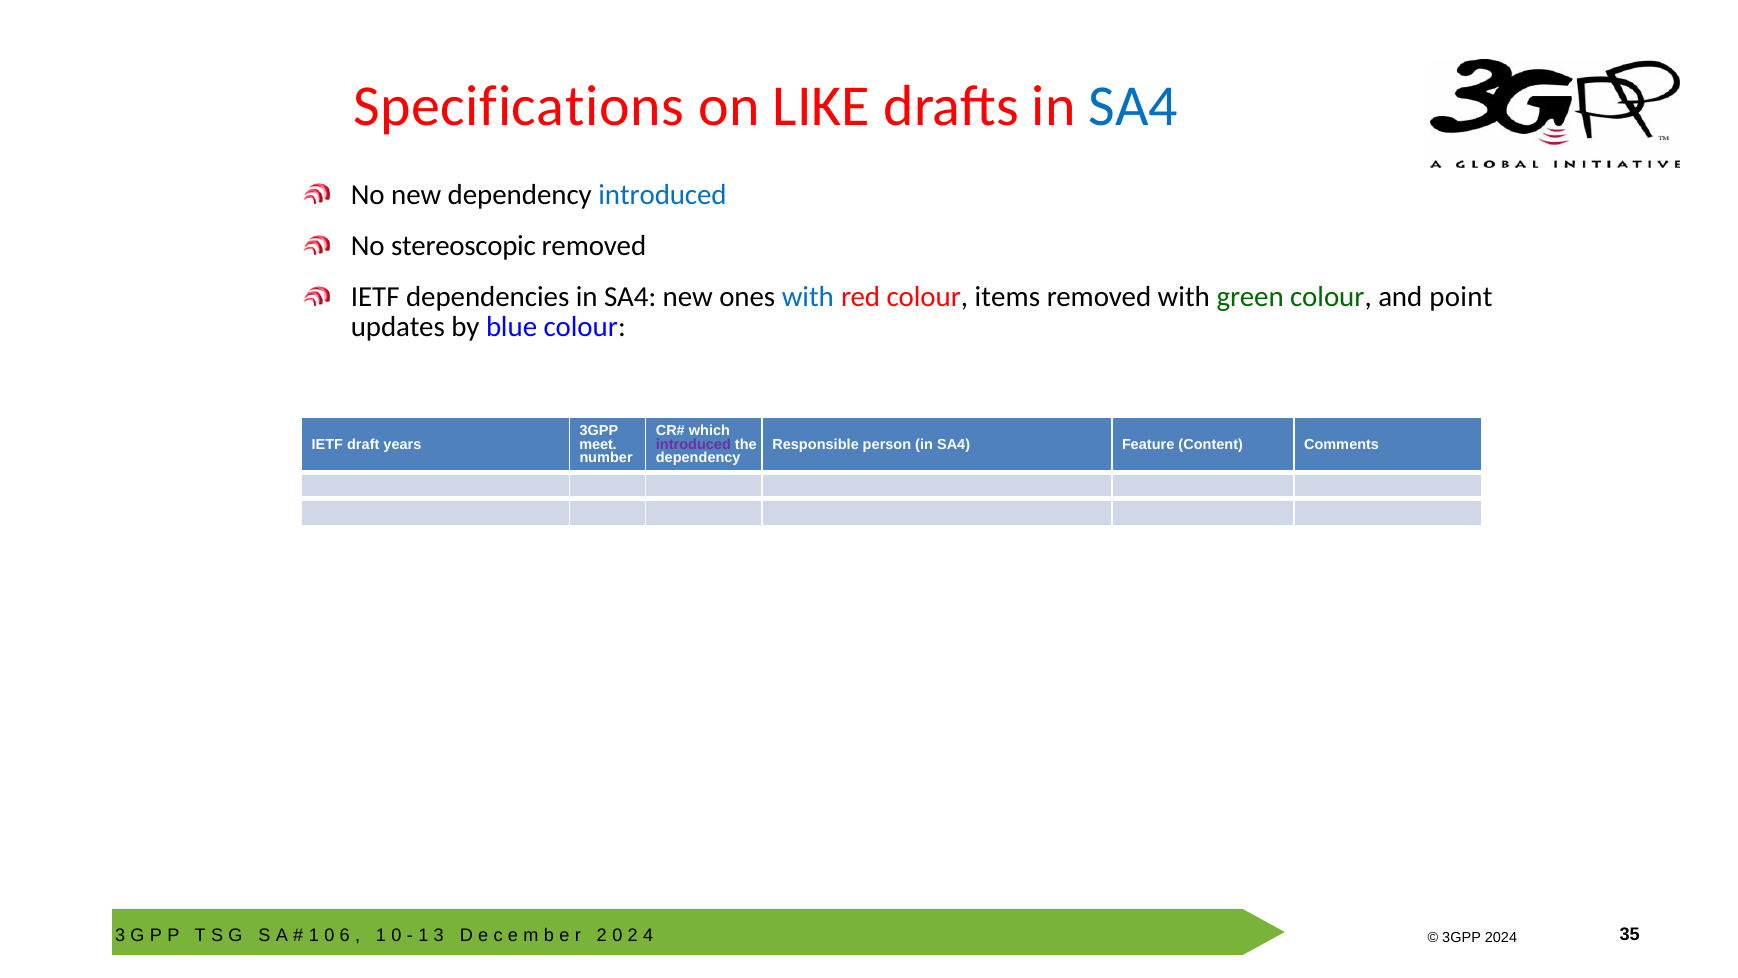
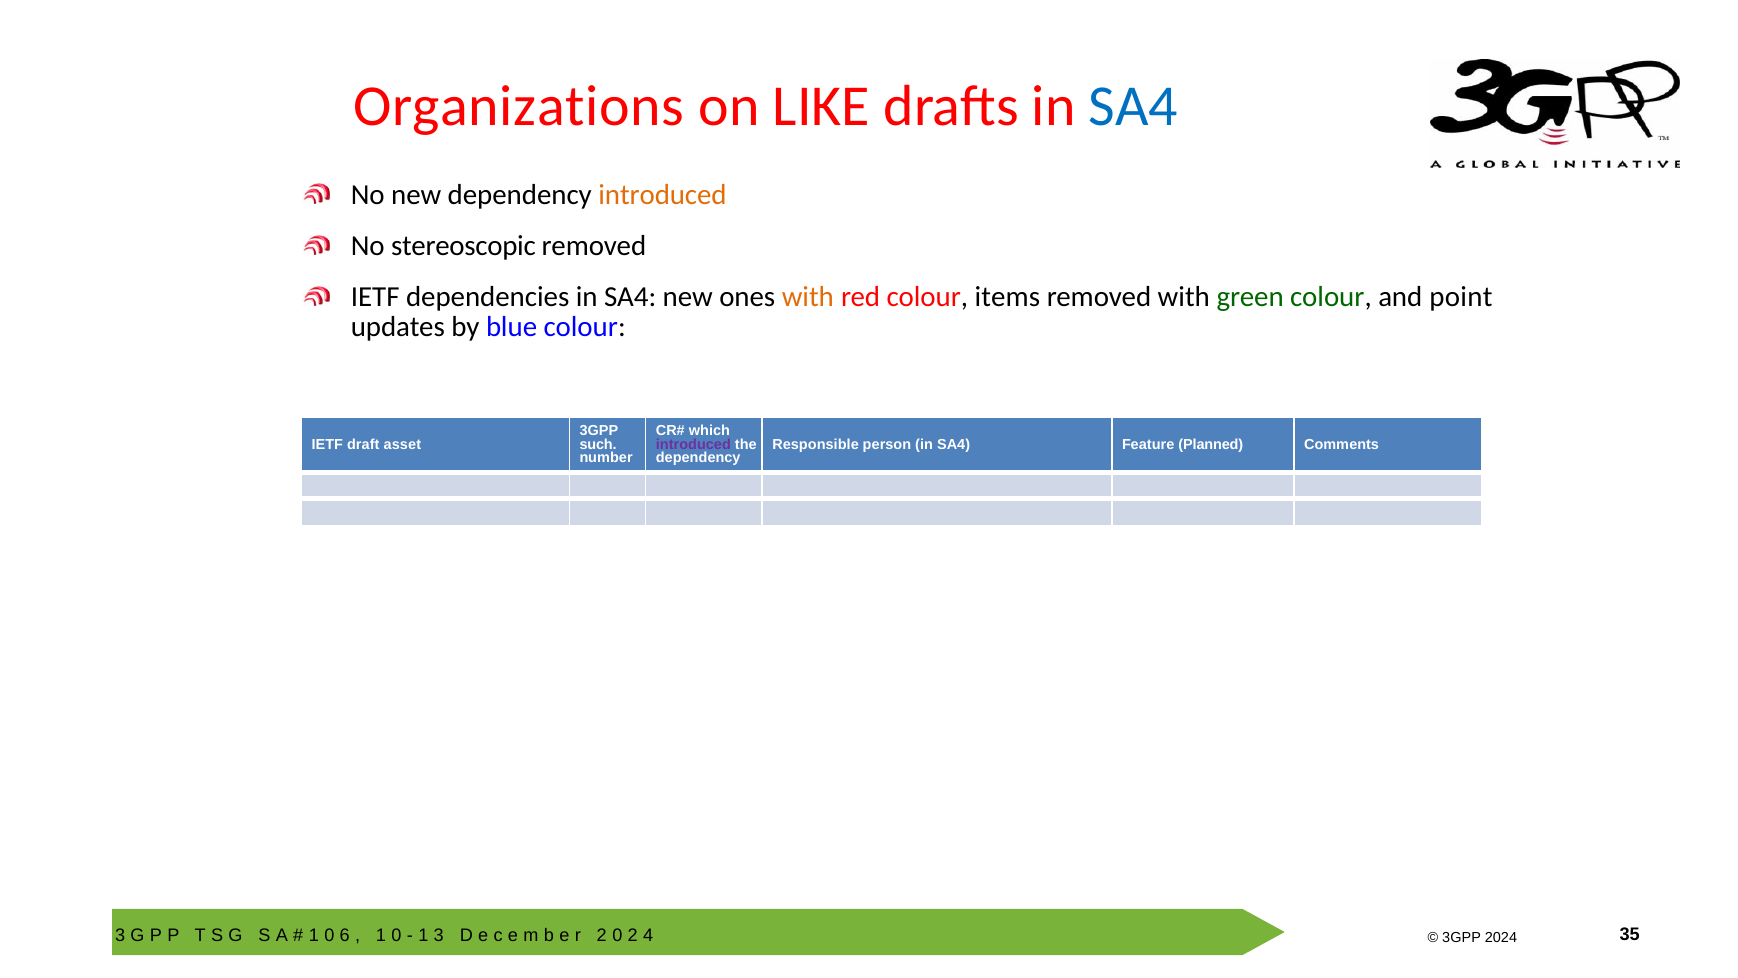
Specifications: Specifications -> Organizations (519, 107)
introduced colour: blue -> orange (662, 195)
with colour: blue -> orange (808, 297)
years: years -> asset (402, 444)
meet: meet -> such (598, 444)
Content: Content -> Planned (1211, 444)
